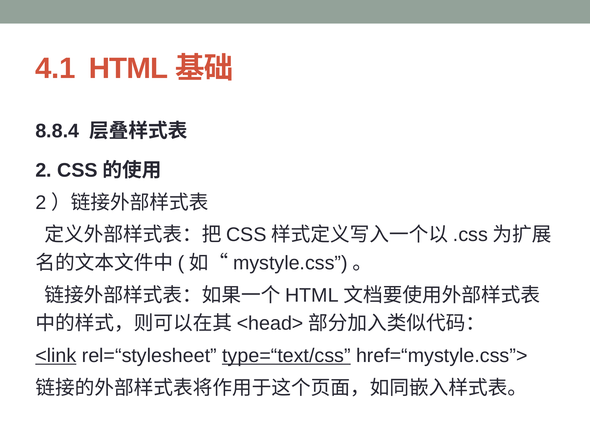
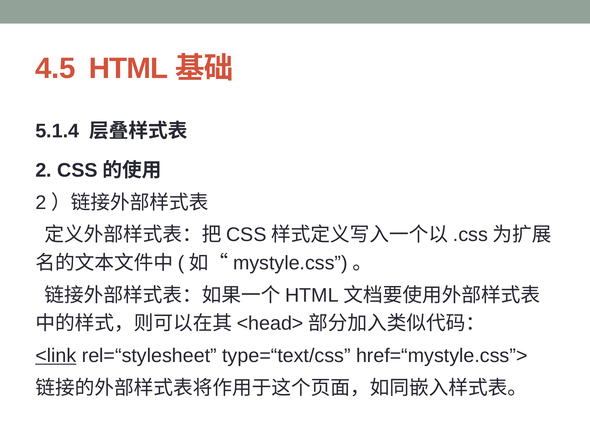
4.1: 4.1 -> 4.5 (55, 68)
8.8.4: 8.8.4 -> 5.1.4 (57, 131)
type=“text/css underline: present -> none (286, 356)
